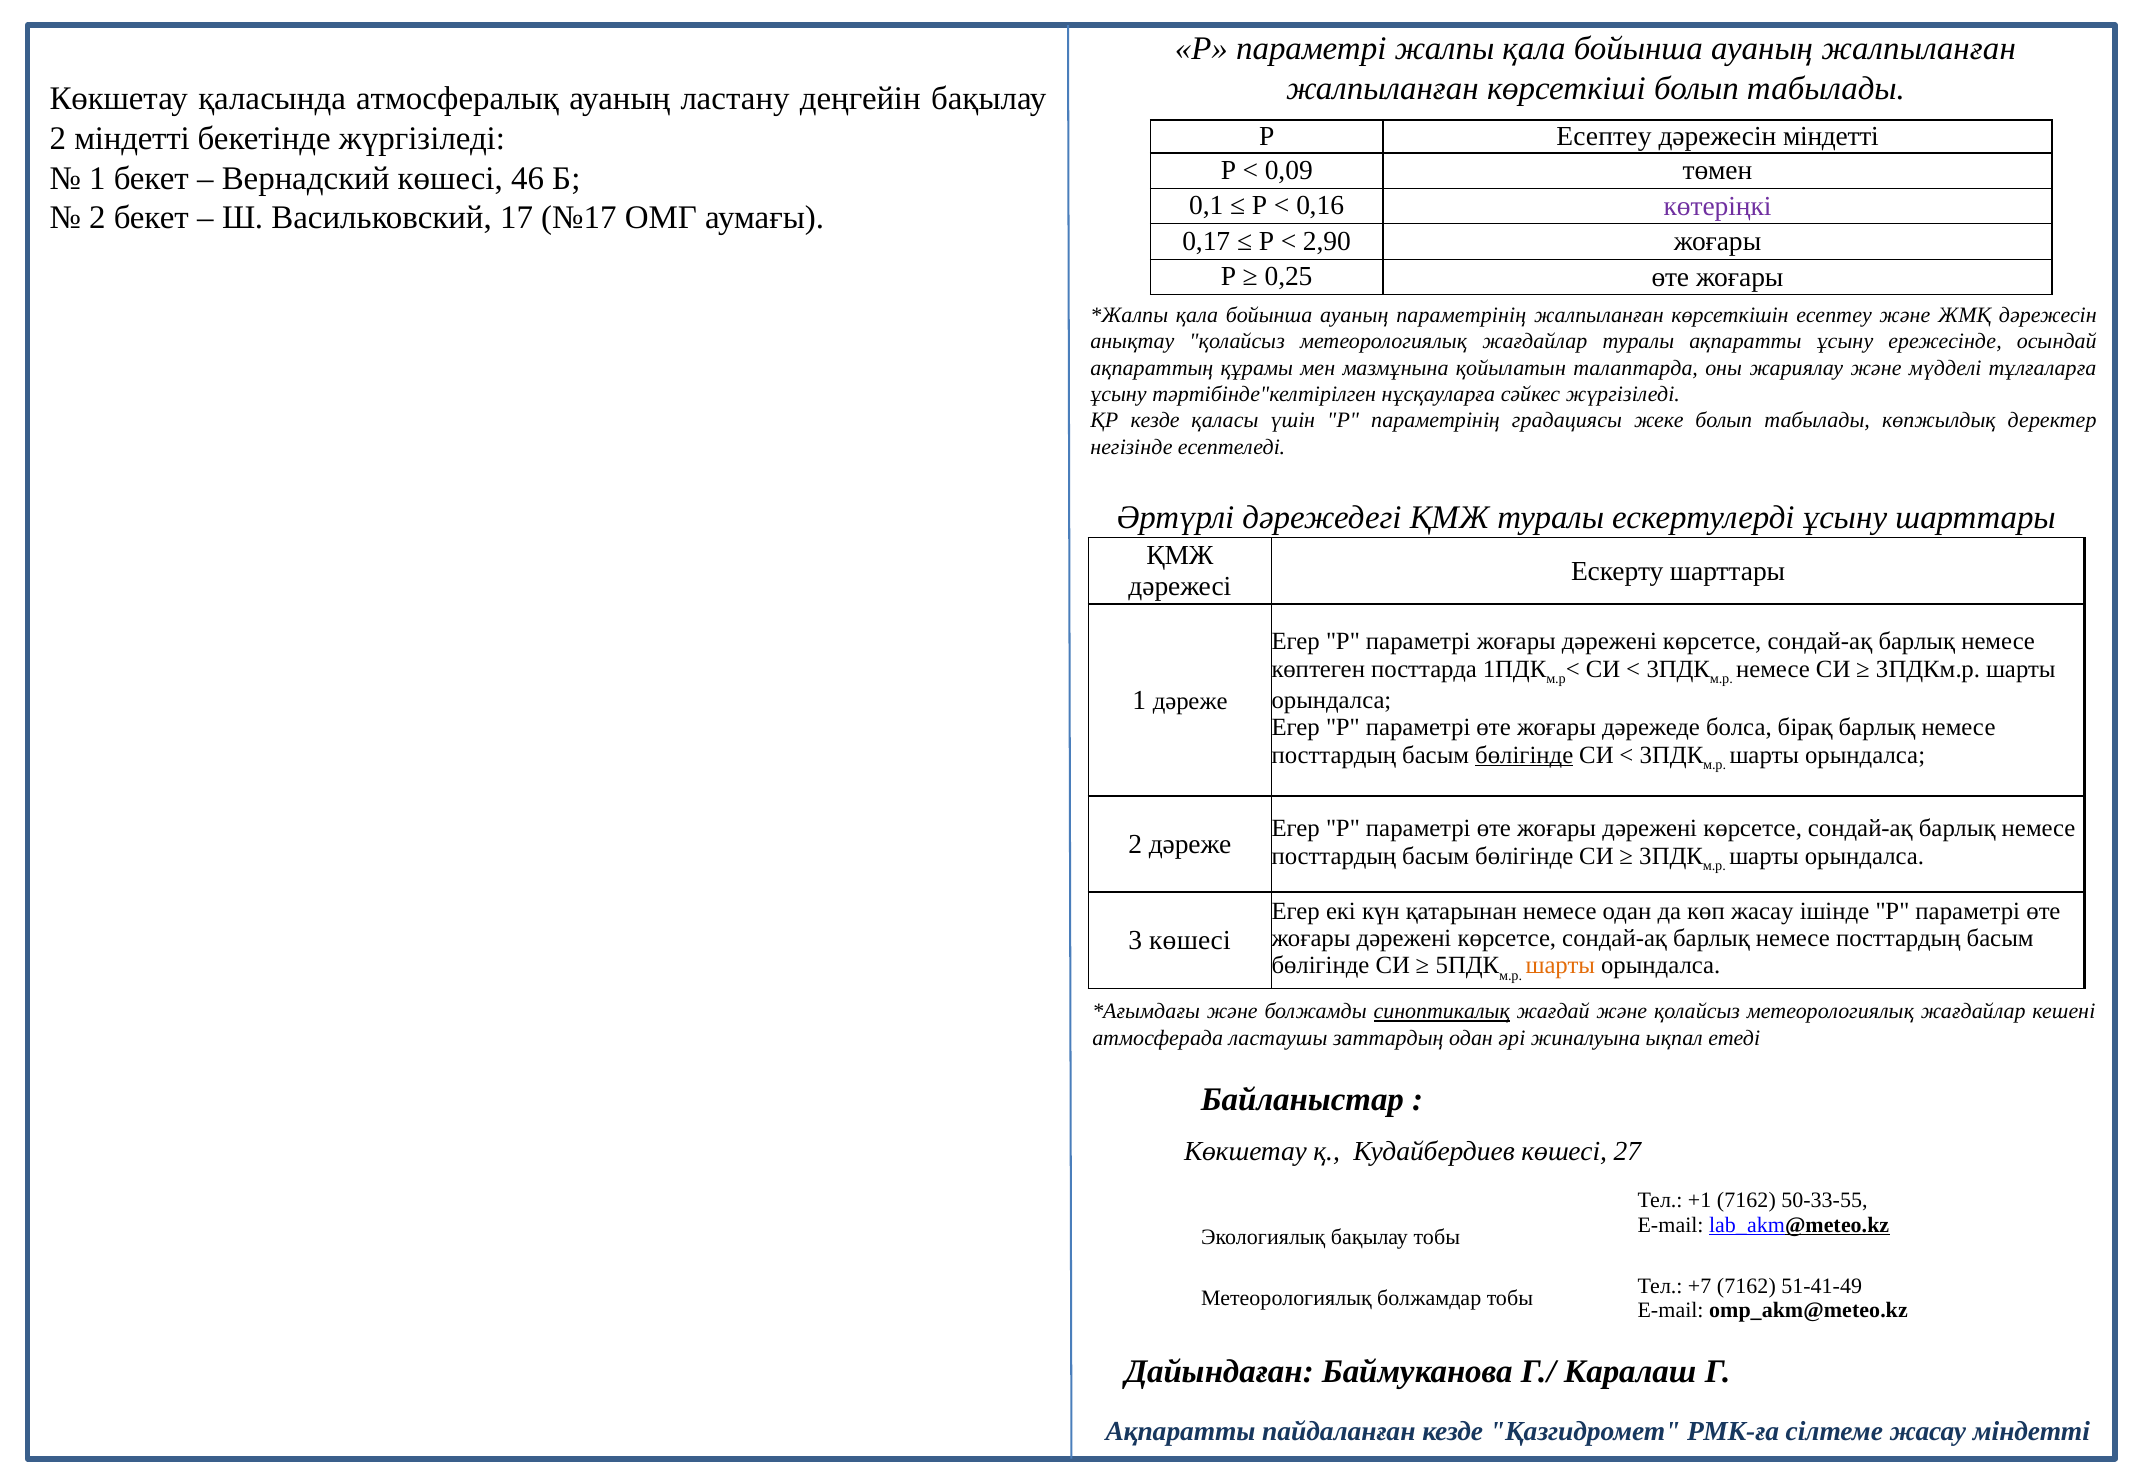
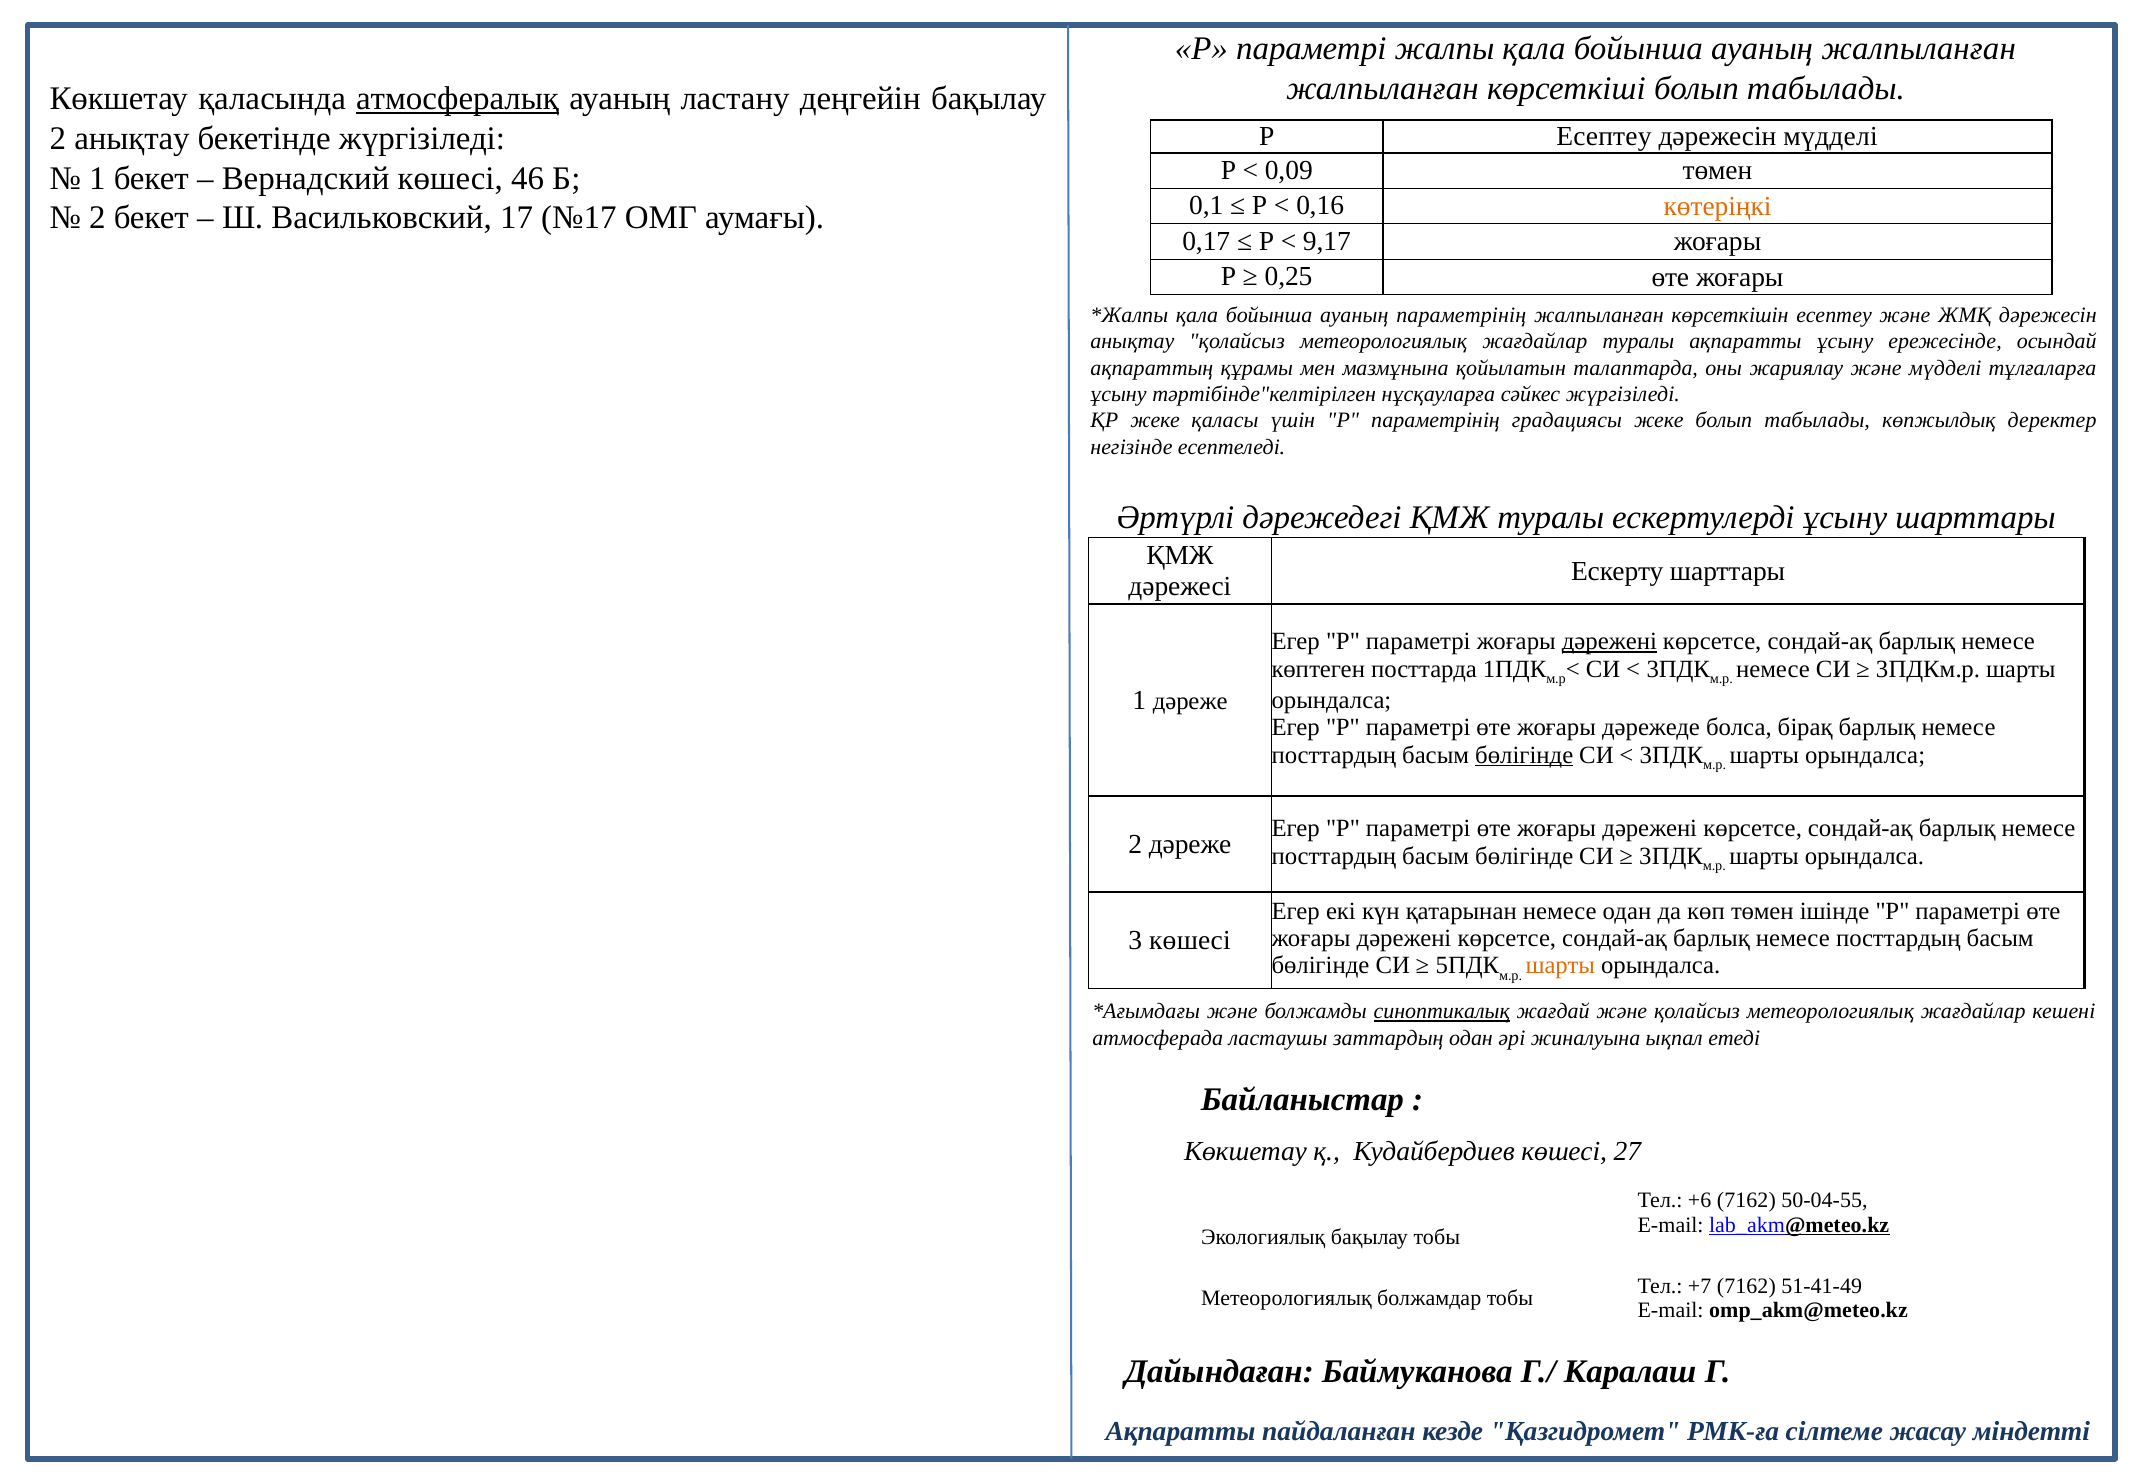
атмосфералық underline: none -> present (457, 99)
2 міндетті: міндетті -> анықтау (132, 139)
дәрежесін міндетті: міндетті -> мүдделі (1831, 137)
көтеріңкі colour: purple -> orange (1718, 206)
2,90: 2,90 -> 9,17 (1327, 241)
ҚР кезде: кезде -> жеке (1155, 420)
дәрежені underline: none -> present (1609, 641)
көп жасау: жасау -> төмен (1762, 911)
+1: +1 -> +6 (1700, 1200)
50-33-55: 50-33-55 -> 50-04-55 (1824, 1200)
